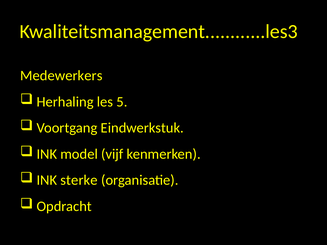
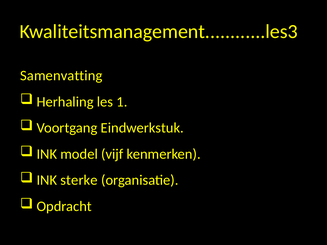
Medewerkers: Medewerkers -> Samenvatting (61, 76)
5: 5 -> 1 (122, 102)
